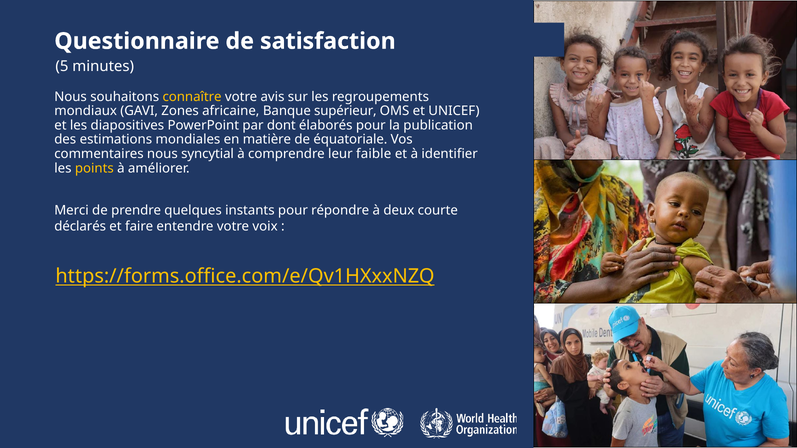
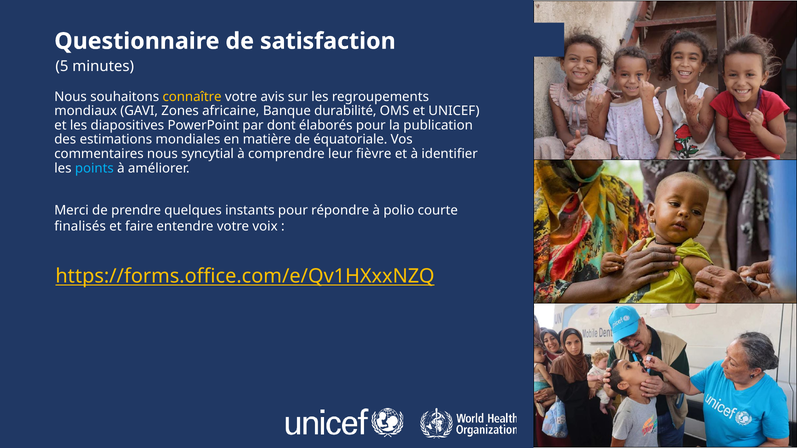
supérieur: supérieur -> durabilité (345, 111)
faible: faible -> fièvre (374, 154)
points colour: yellow -> light blue (94, 168)
deux: deux -> polio (399, 211)
déclarés: déclarés -> finalisés (80, 227)
